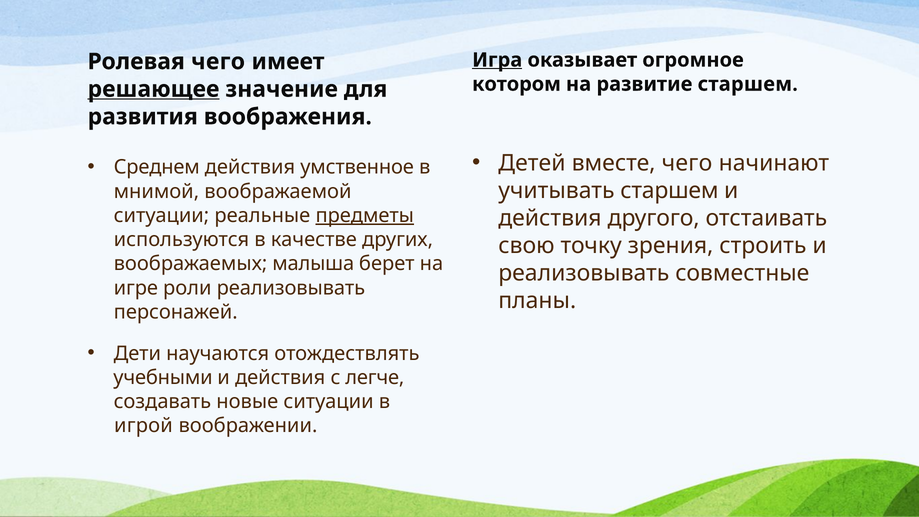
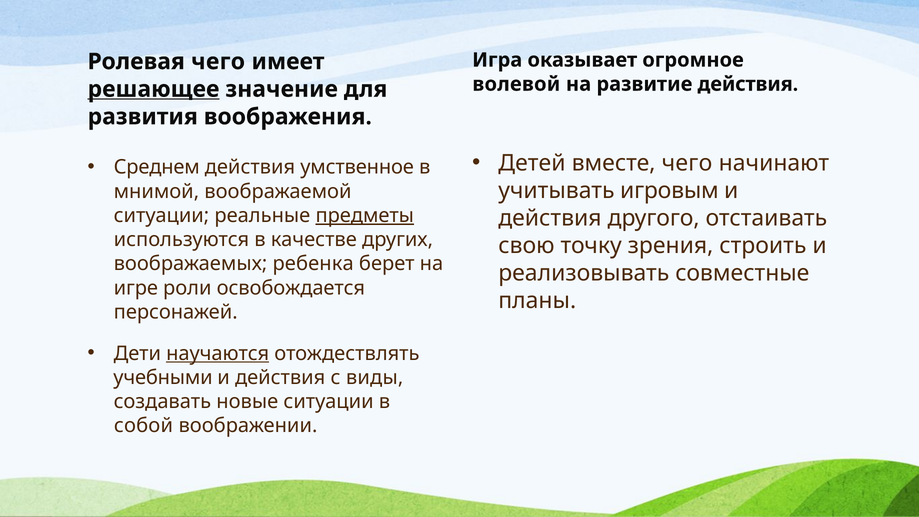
Игра underline: present -> none (497, 60)
котором: котором -> волевой (516, 84)
развитие старшем: старшем -> действия (748, 84)
учитывать старшем: старшем -> игровым (669, 191)
малыша: малыша -> ребенка (313, 264)
роли реализовывать: реализовывать -> освобождается (291, 288)
научаются underline: none -> present (218, 353)
легче: легче -> виды (375, 378)
игрой: игрой -> собой (143, 426)
